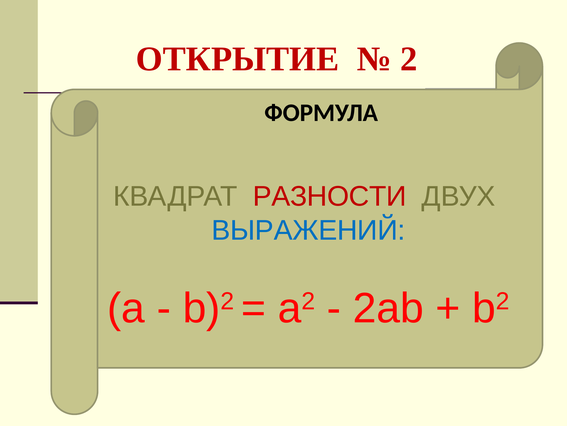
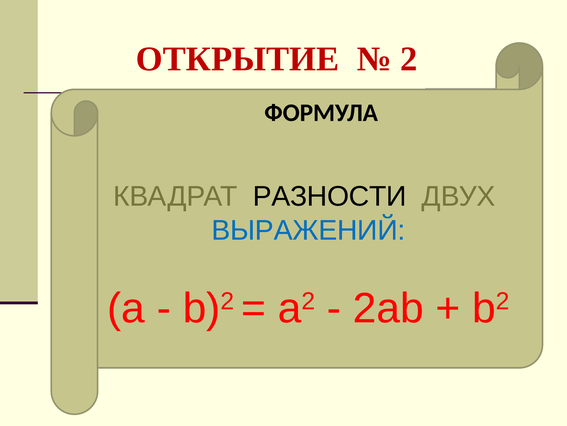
РАЗНОСТИ colour: red -> black (330, 196)
